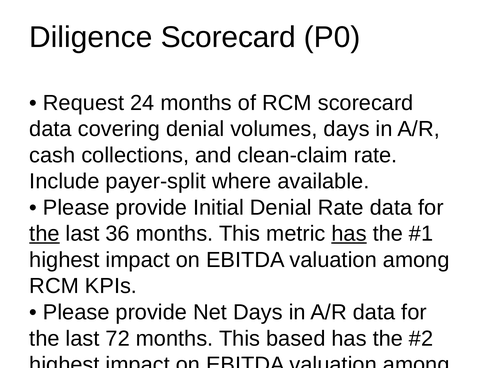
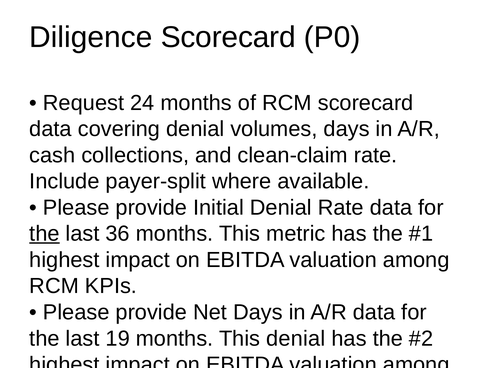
has underline: present -> none (349, 233)
72: 72 -> 19 (118, 338)
This based: based -> denial (296, 338)
